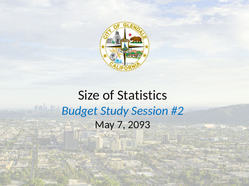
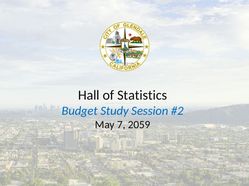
Size: Size -> Hall (89, 96)
2093: 2093 -> 2059 (139, 125)
